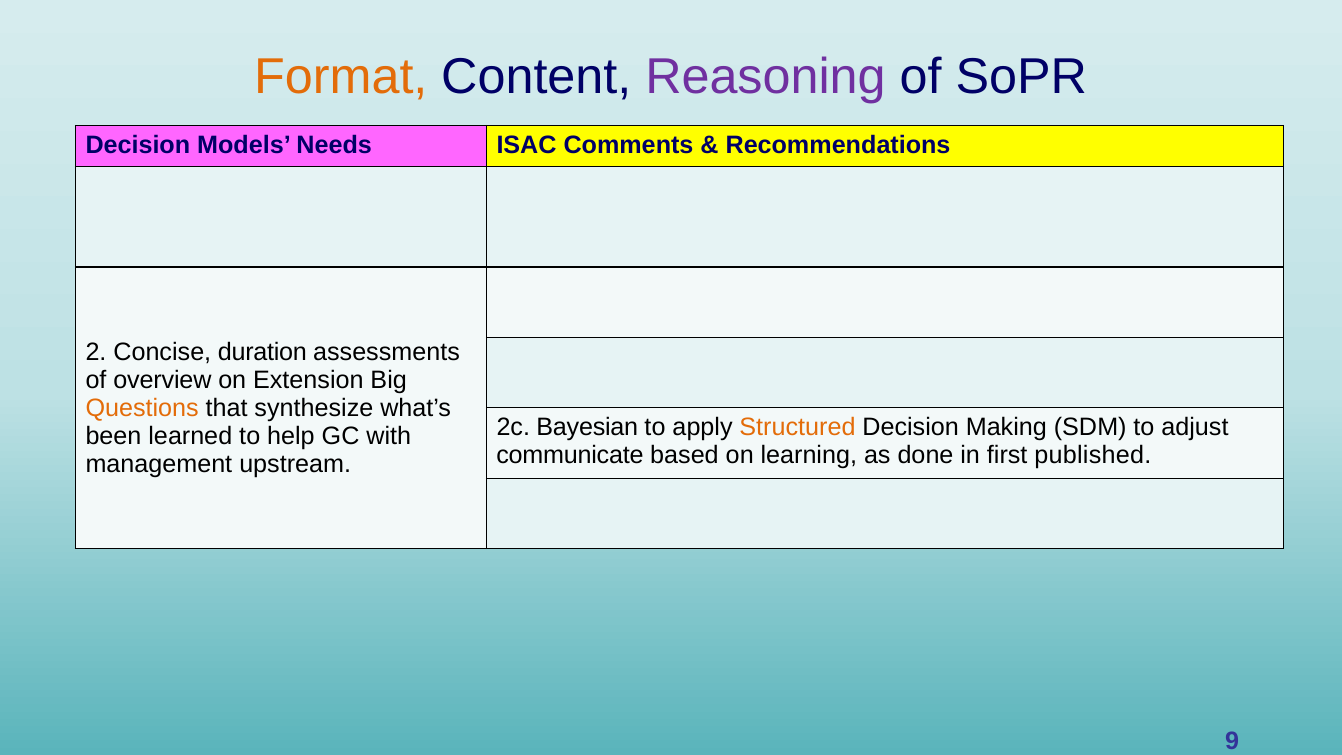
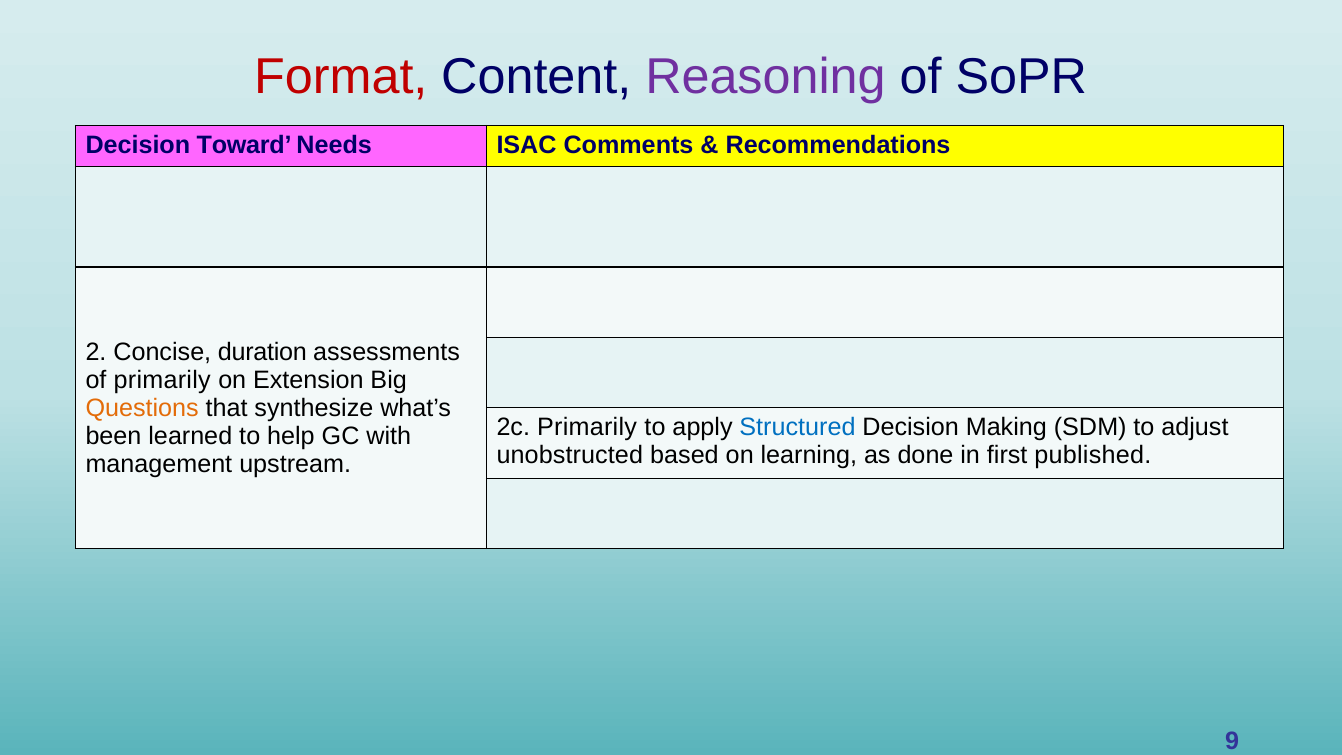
Format colour: orange -> red (341, 77)
Models: Models -> Toward (244, 145)
of overview: overview -> primarily (162, 380)
2c Bayesian: Bayesian -> Primarily (587, 427)
Structured colour: orange -> blue (797, 427)
communicate: communicate -> unobstructed (570, 456)
